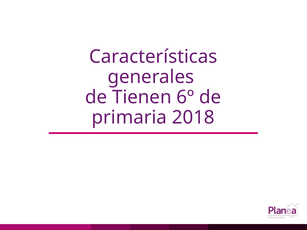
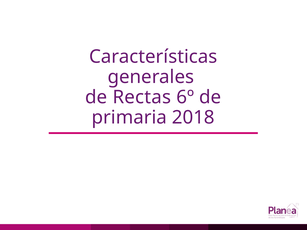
Tienen: Tienen -> Rectas (142, 97)
